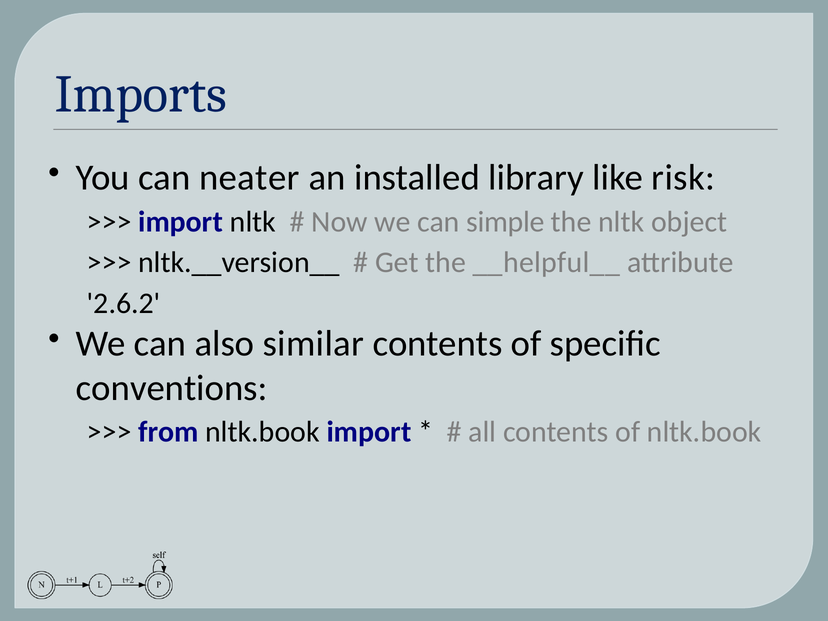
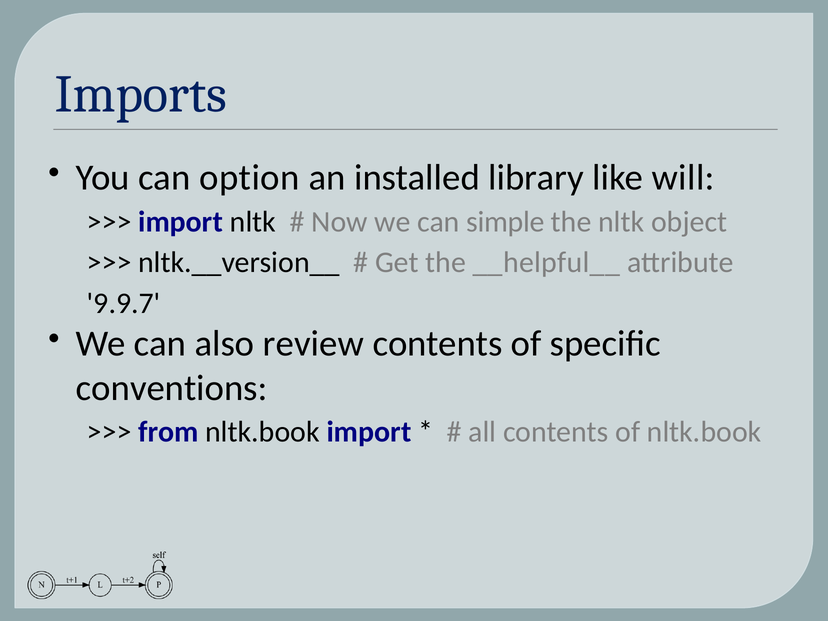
neater: neater -> option (249, 178)
risk: risk -> will (683, 178)
2.6.2: 2.6.2 -> 9.9.7 (124, 303)
similar: similar -> review (313, 344)
